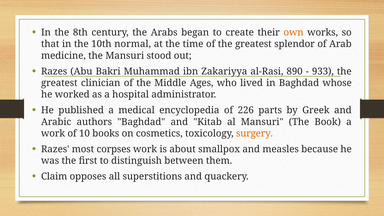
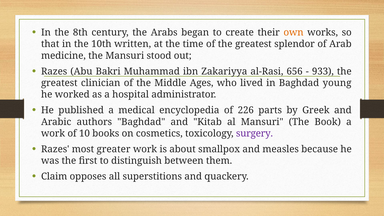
normal: normal -> written (133, 44)
890: 890 -> 656 (295, 71)
whose: whose -> young (337, 83)
surgery colour: orange -> purple (254, 133)
corpses: corpses -> greater (114, 149)
